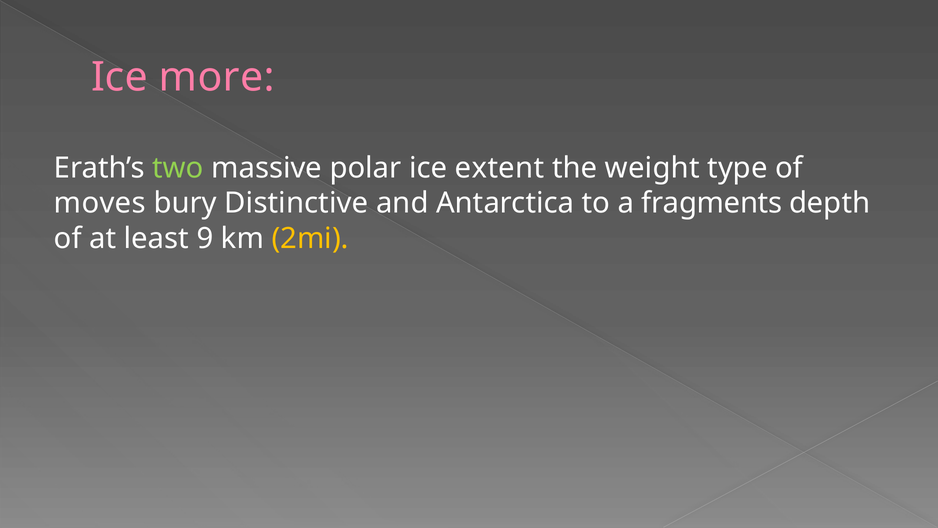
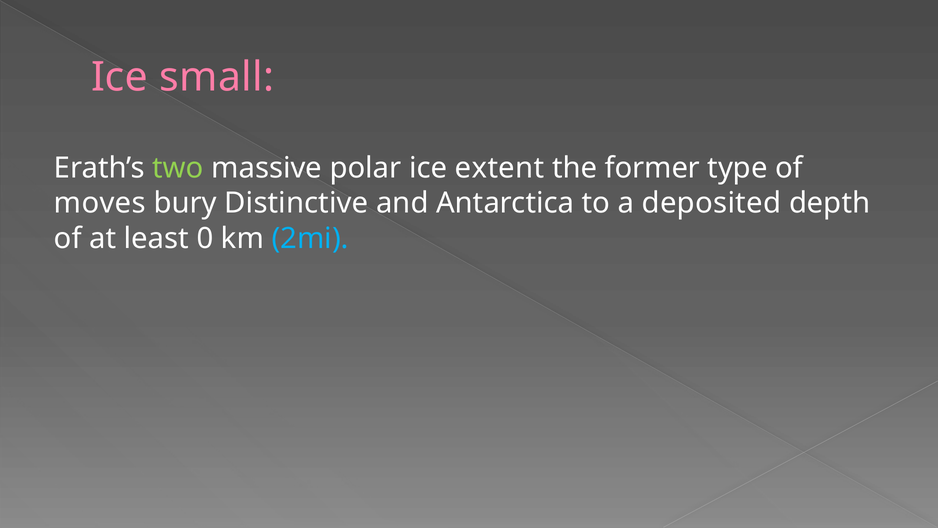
more: more -> small (217, 77)
weight: weight -> former (653, 168)
fragments: fragments -> deposited (711, 203)
9: 9 -> 0 (205, 238)
2mi colour: yellow -> light blue (310, 238)
